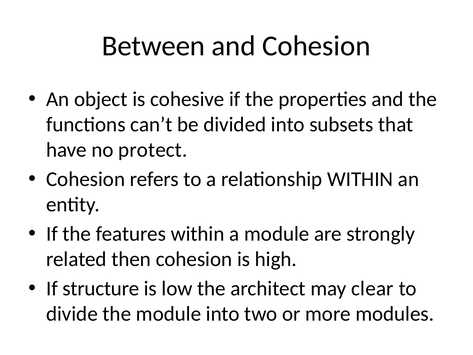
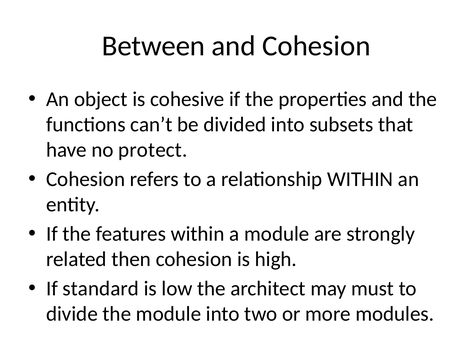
structure: structure -> standard (101, 288)
clear: clear -> must (373, 288)
